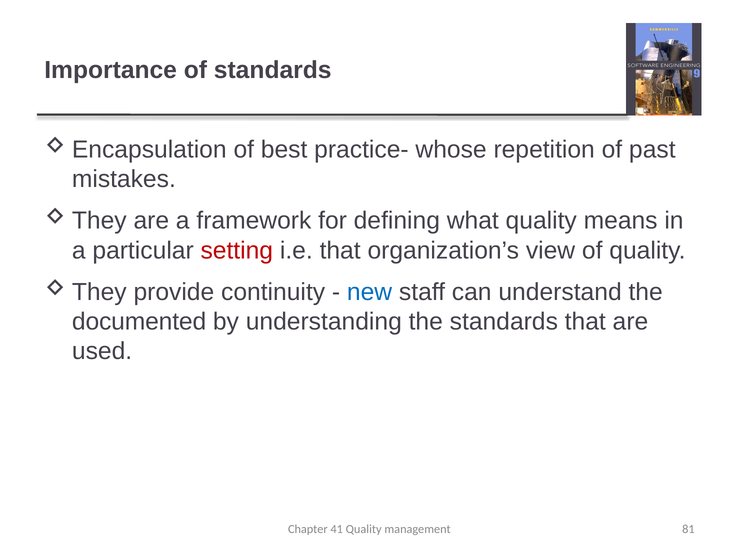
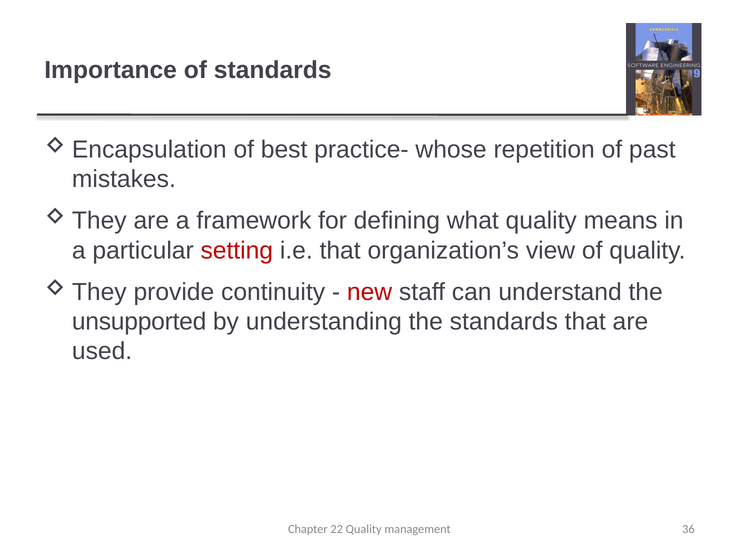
new colour: blue -> red (370, 292)
documented: documented -> unsupported (139, 322)
41: 41 -> 22 (337, 529)
81: 81 -> 36 (688, 529)
